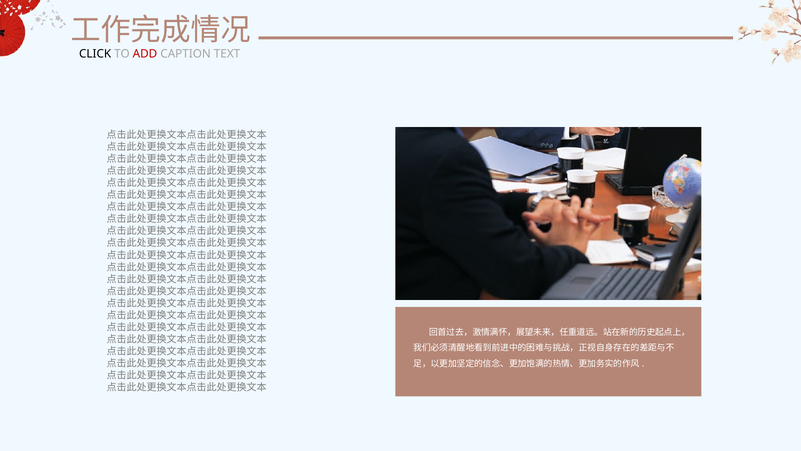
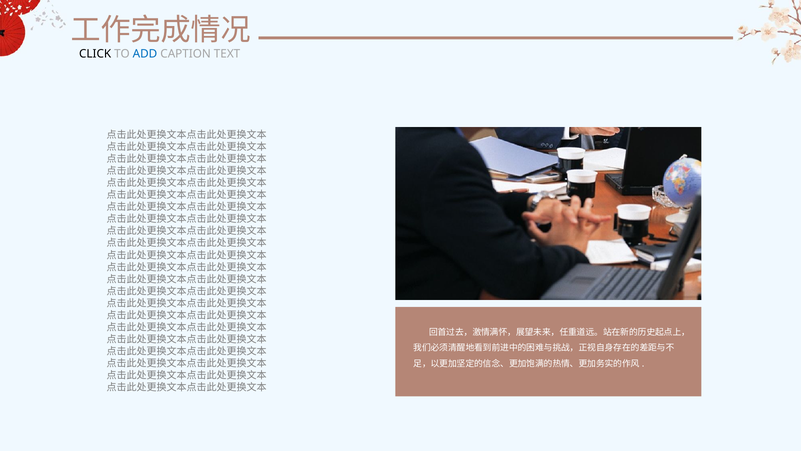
ADD colour: red -> blue (145, 54)
